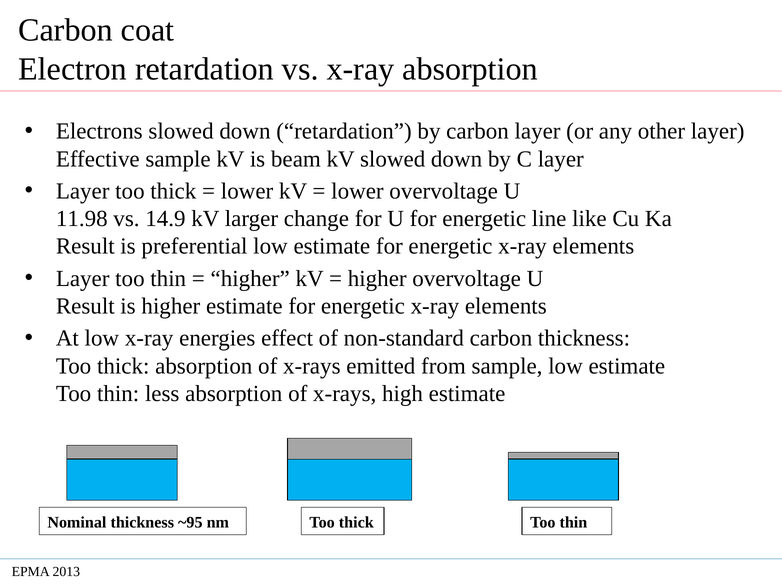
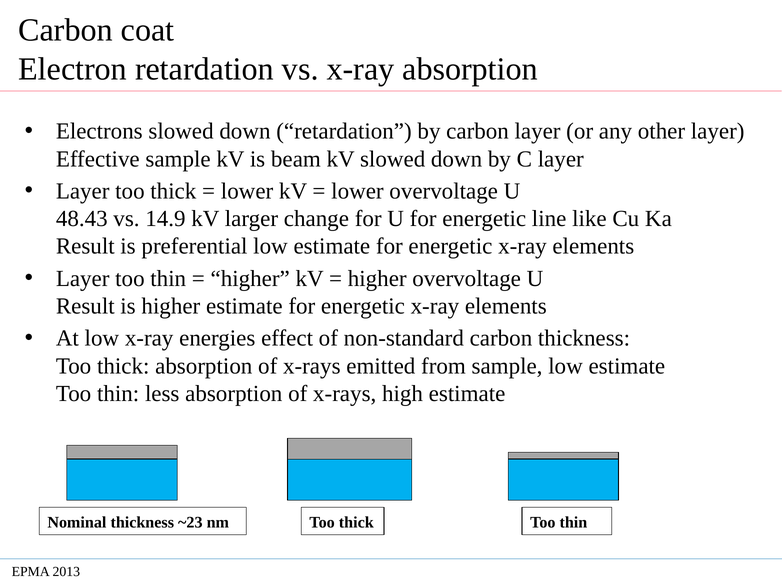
11.98: 11.98 -> 48.43 (82, 219)
~95: ~95 -> ~23 (190, 522)
